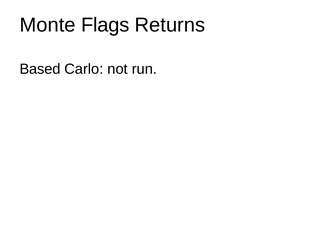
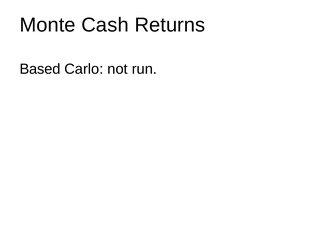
Flags: Flags -> Cash (105, 25)
